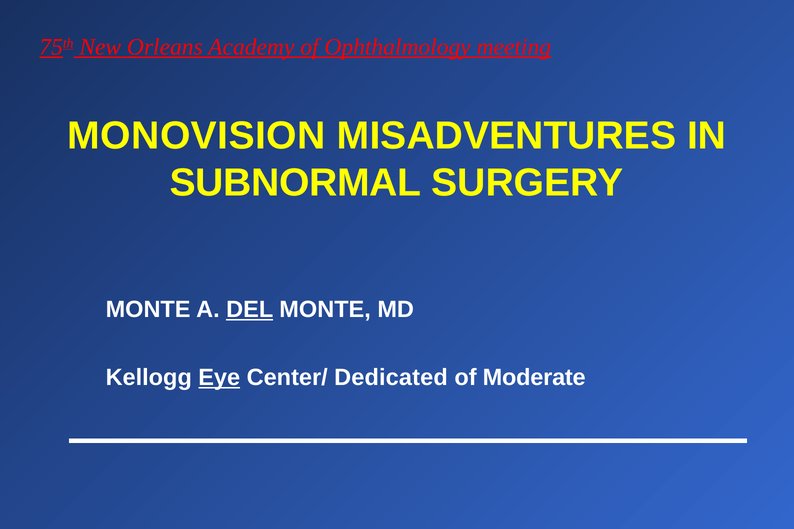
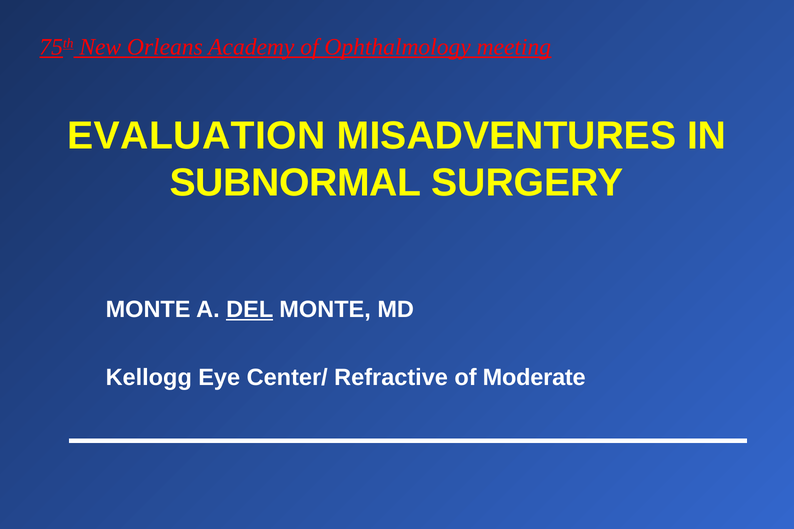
MONOVISION: MONOVISION -> EVALUATION (196, 136)
Eye underline: present -> none (219, 378)
Dedicated: Dedicated -> Refractive (391, 378)
